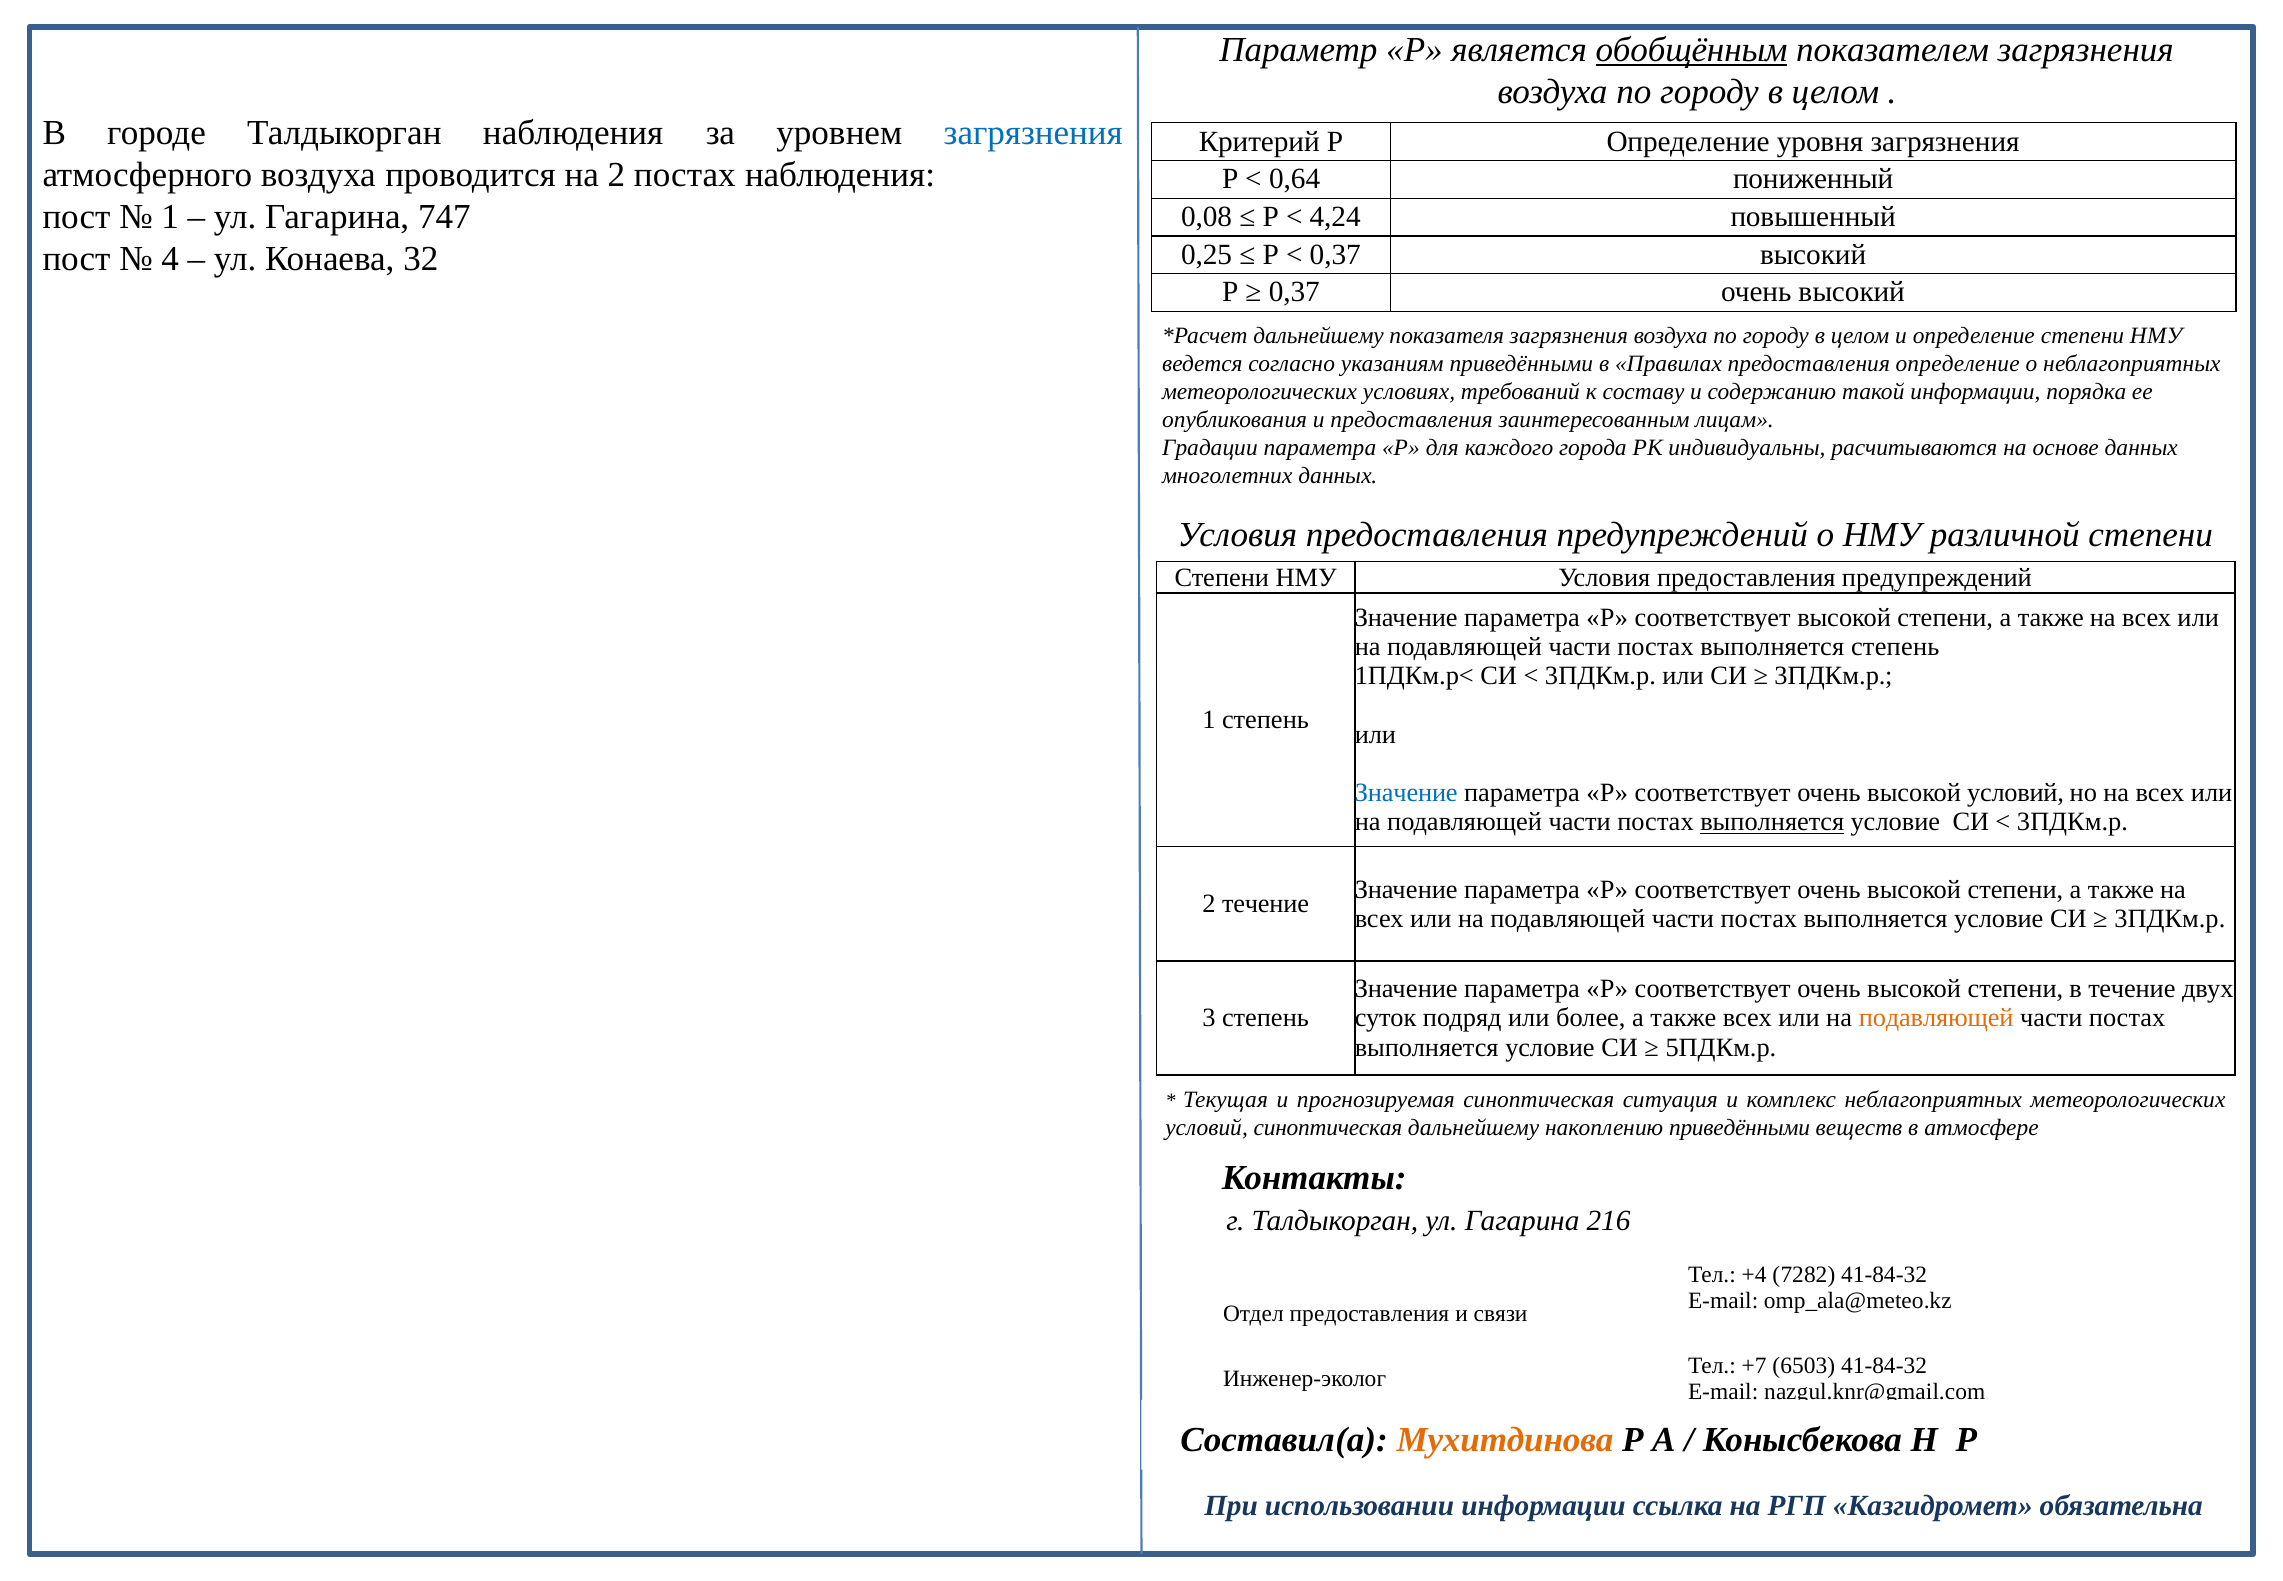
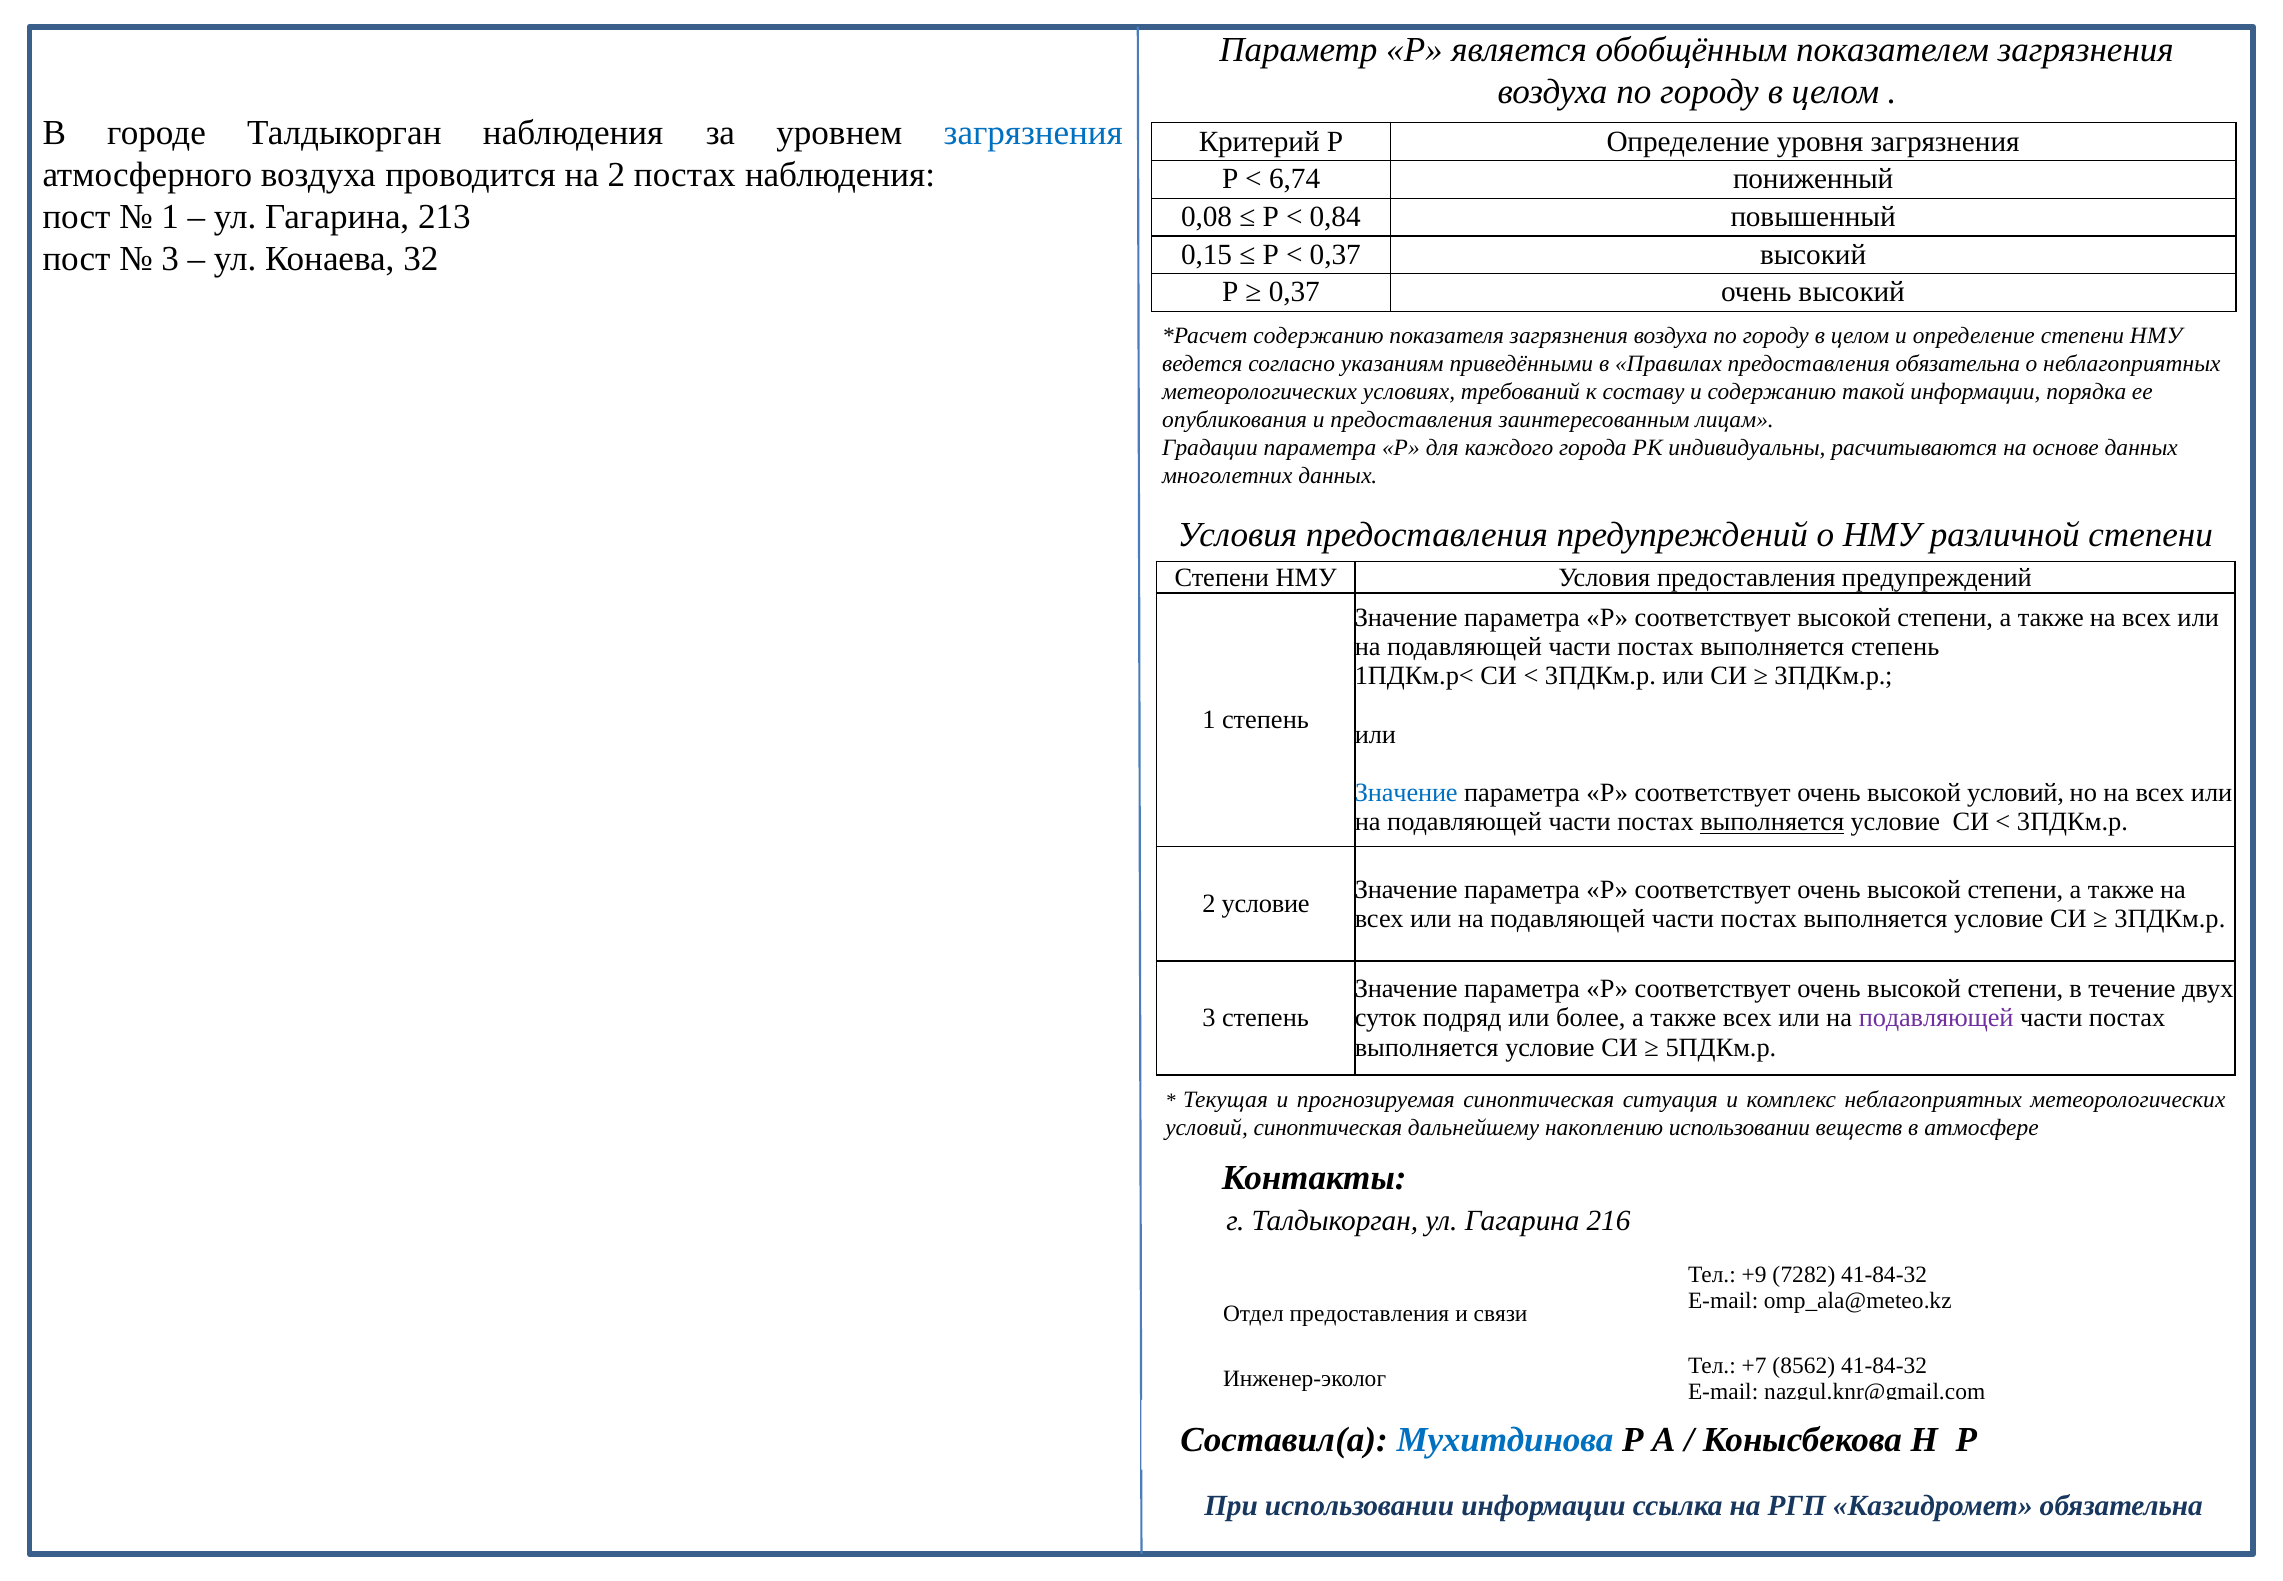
обобщённым underline: present -> none (1692, 50)
0,64: 0,64 -> 6,74 (1295, 179)
747: 747 -> 213 (444, 217)
4,24: 4,24 -> 0,84 (1335, 217)
0,25: 0,25 -> 0,15 (1207, 254)
4: 4 -> 3 (170, 259)
дальнейшему: дальнейшему -> содержанию (1318, 335)
предоставления определение: определение -> обязательна (1958, 363)
2 течение: течение -> условие (1266, 904)
подавляющей colour: orange -> purple (1936, 1018)
накоплению приведёнными: приведёнными -> использовании (1740, 1128)
+4: +4 -> +9 (1754, 1274)
6503: 6503 -> 8562 (1804, 1365)
Мухитдинова colour: orange -> blue (1505, 1439)
